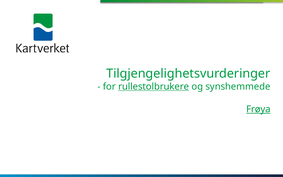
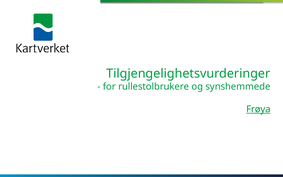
rullestolbrukere underline: present -> none (154, 86)
